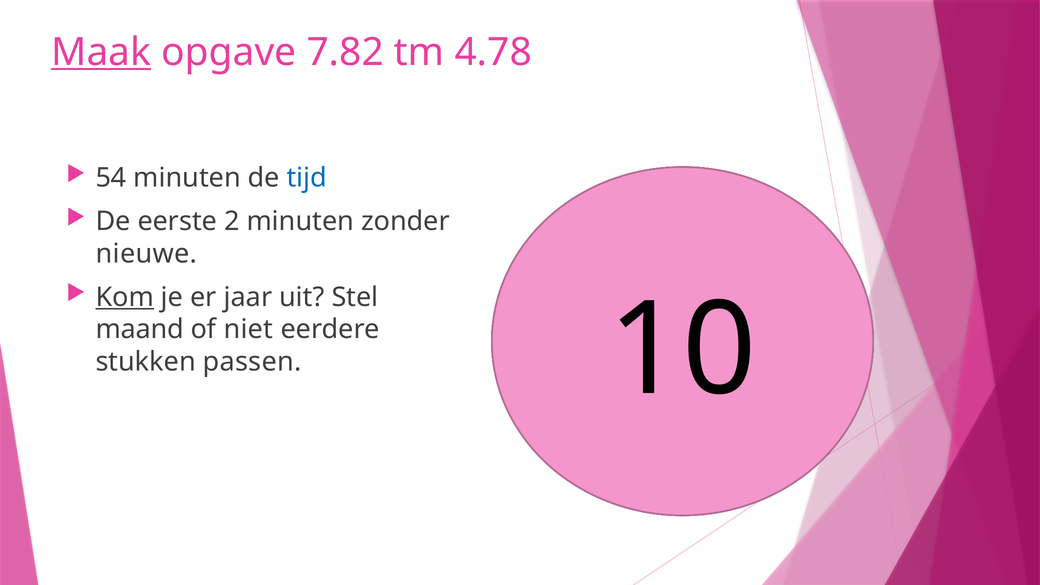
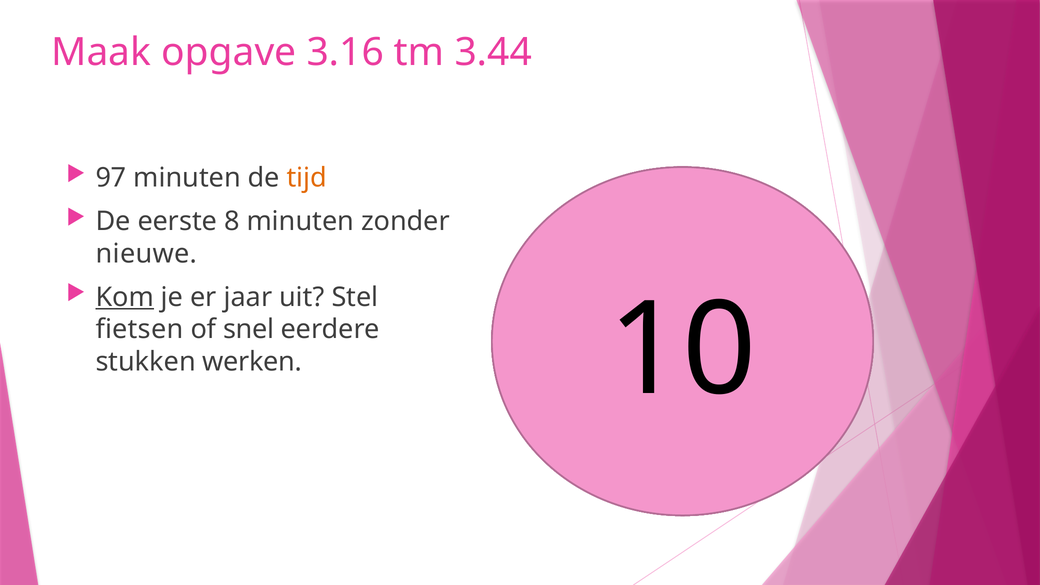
Maak underline: present -> none (101, 52)
7.82: 7.82 -> 3.16 (345, 52)
4.78: 4.78 -> 3.44 (493, 52)
54: 54 -> 97 (111, 178)
tijd colour: blue -> orange (307, 178)
2: 2 -> 8 (232, 221)
maand: maand -> fietsen (139, 330)
niet: niet -> snel (249, 330)
passen: passen -> werken (252, 362)
